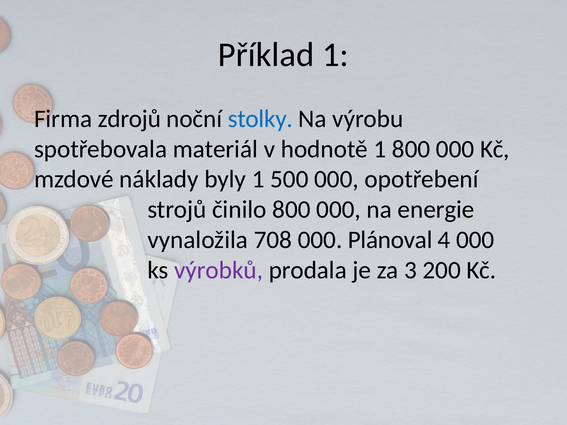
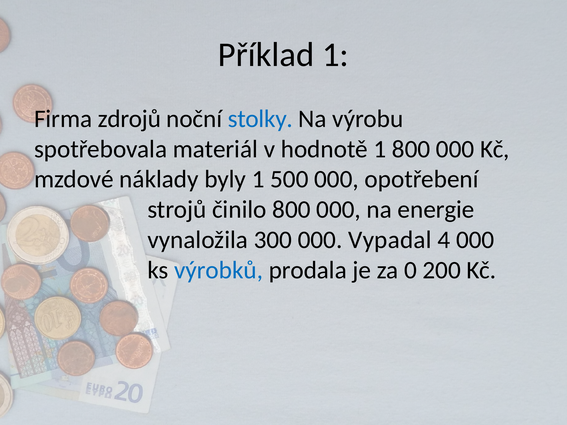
708: 708 -> 300 (273, 240)
Plánoval: Plánoval -> Vypadal (390, 240)
výrobků colour: purple -> blue (219, 270)
3: 3 -> 0 (410, 270)
